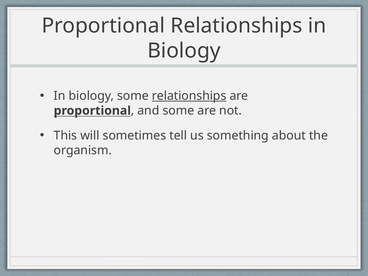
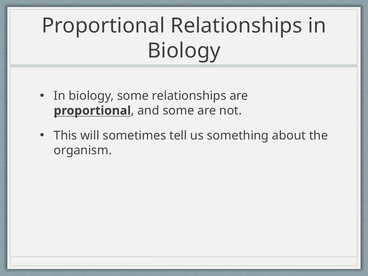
relationships underline: present -> none (189, 96)
